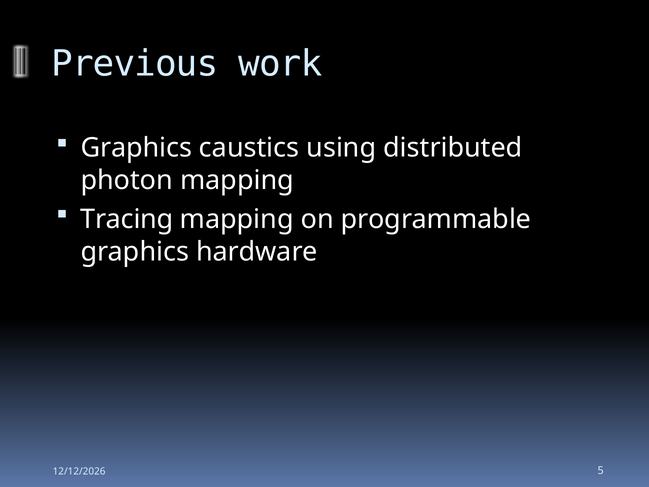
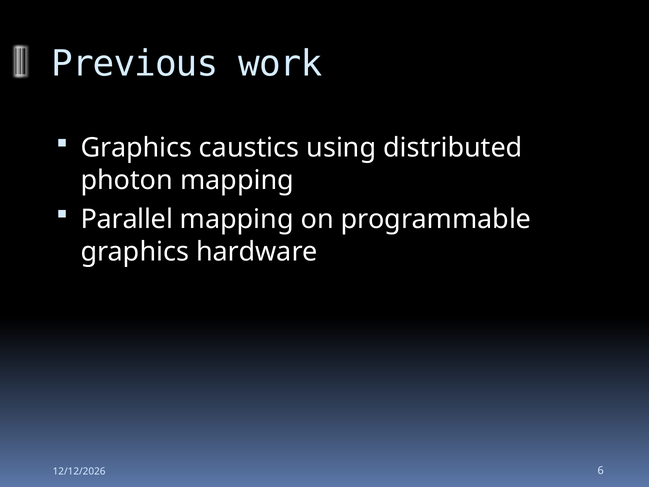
Tracing: Tracing -> Parallel (127, 219)
5: 5 -> 6 (601, 471)
